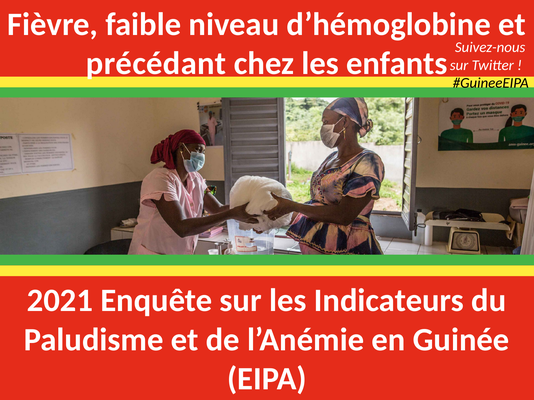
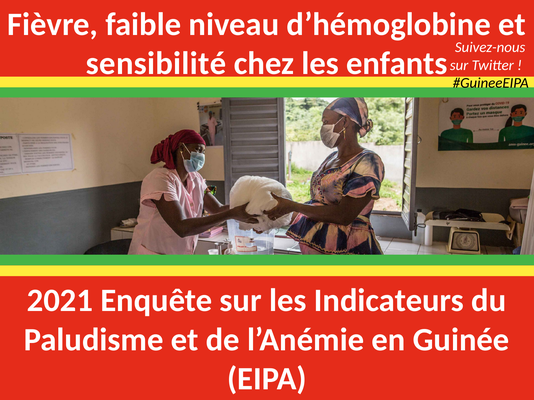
précédant: précédant -> sensibilité (156, 64)
